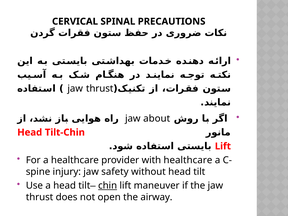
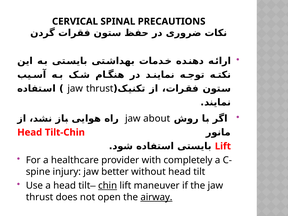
with healthcare: healthcare -> completely (188, 160)
safety: safety -> better (115, 172)
airway underline: none -> present (156, 197)
